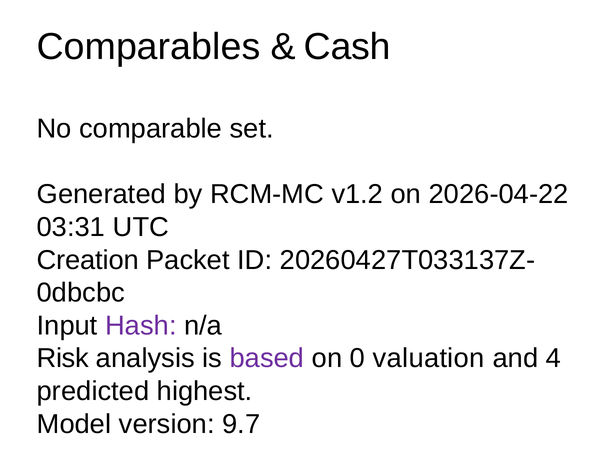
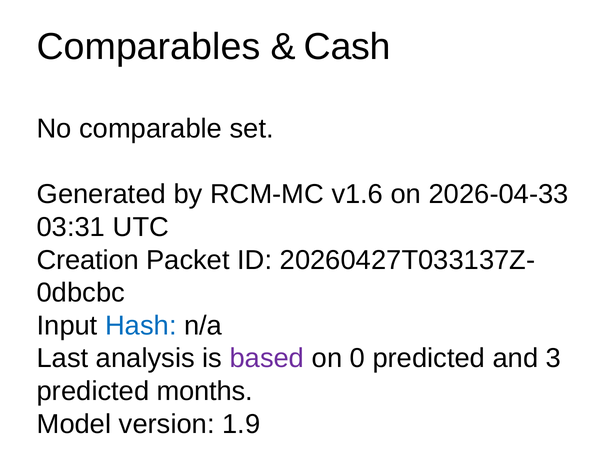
v1.2: v1.2 -> v1.6 (357, 195)
2026-04-22: 2026-04-22 -> 2026-04-33 (499, 195)
Hash colour: purple -> blue (141, 326)
Risk: Risk -> Last (63, 359)
0 valuation: valuation -> predicted (429, 359)
4: 4 -> 3 (554, 359)
highest: highest -> months (205, 391)
9.7: 9.7 -> 1.9 (241, 424)
